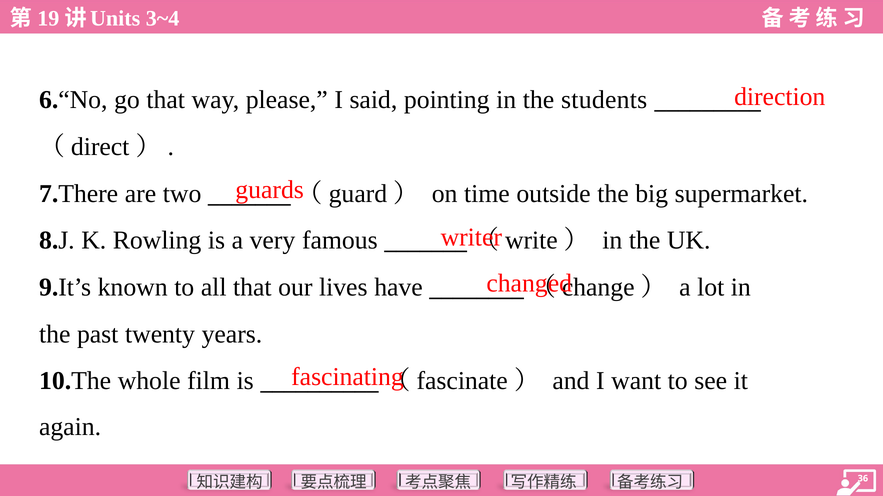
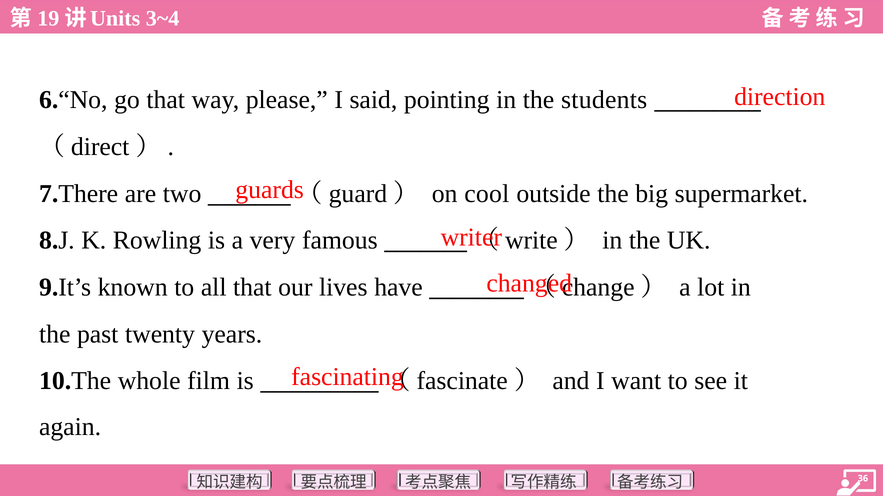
time: time -> cool (487, 194)
